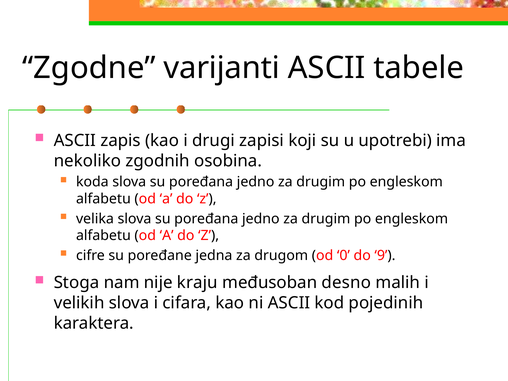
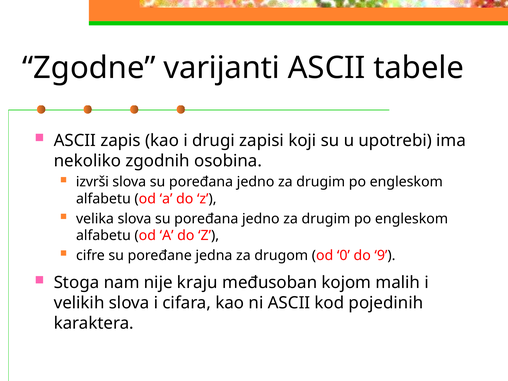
koda: koda -> izvrši (92, 182)
desno: desno -> kojom (346, 283)
